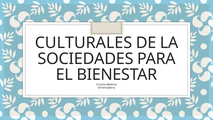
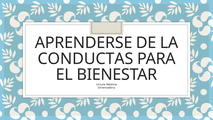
CULTURALES: CULTURALES -> APRENDERSE (84, 43)
SOCIEDADES: SOCIEDADES -> CONDUCTAS (85, 59)
